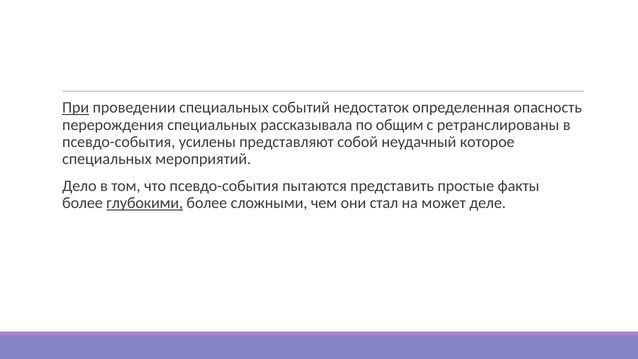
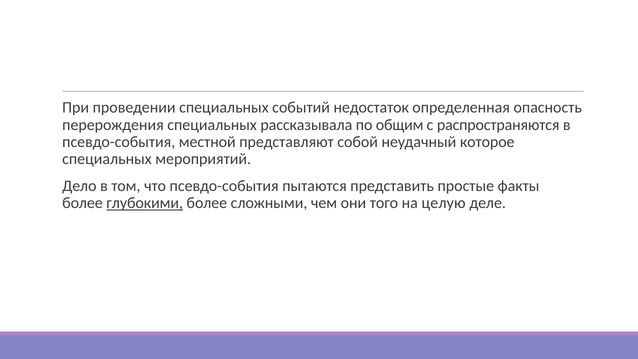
При underline: present -> none (76, 108)
ретранслированы: ретранслированы -> распространяются (498, 125)
усилены: усилены -> местной (207, 142)
стал: стал -> того (384, 203)
может: может -> целую (444, 203)
